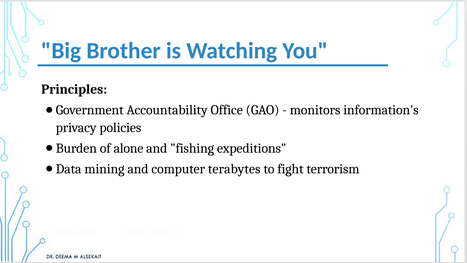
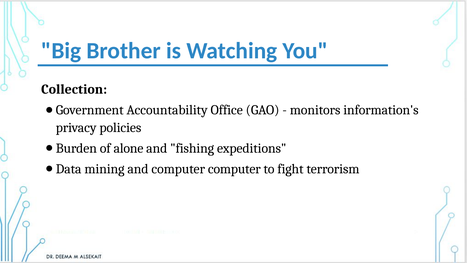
Principles: Principles -> Collection (74, 89)
computer terabytes: terabytes -> computer (234, 169)
